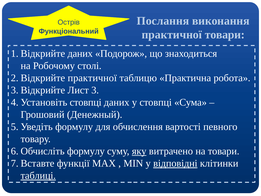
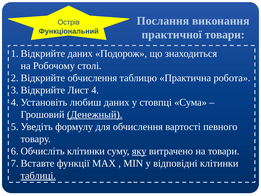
практичної: практичної -> обчислення (92, 78)
3: 3 -> 4 (95, 90)
стовпці: стовпці -> любиш (85, 102)
Денежный underline: none -> present (95, 114)
формулу: формулу -> клітинки (86, 151)
відповідні underline: present -> none (175, 163)
